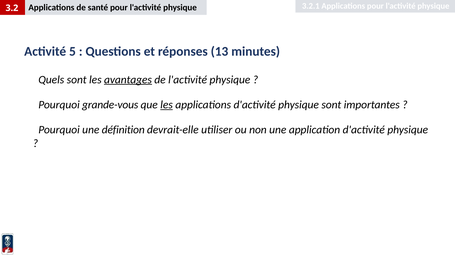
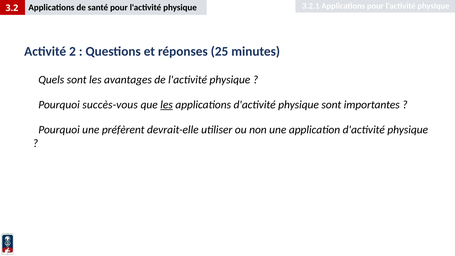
5: 5 -> 2 (72, 51)
13: 13 -> 25 (220, 51)
avantages underline: present -> none (128, 80)
grande-vous: grande-vous -> succès-vous (110, 105)
définition: définition -> préfèrent (123, 130)
